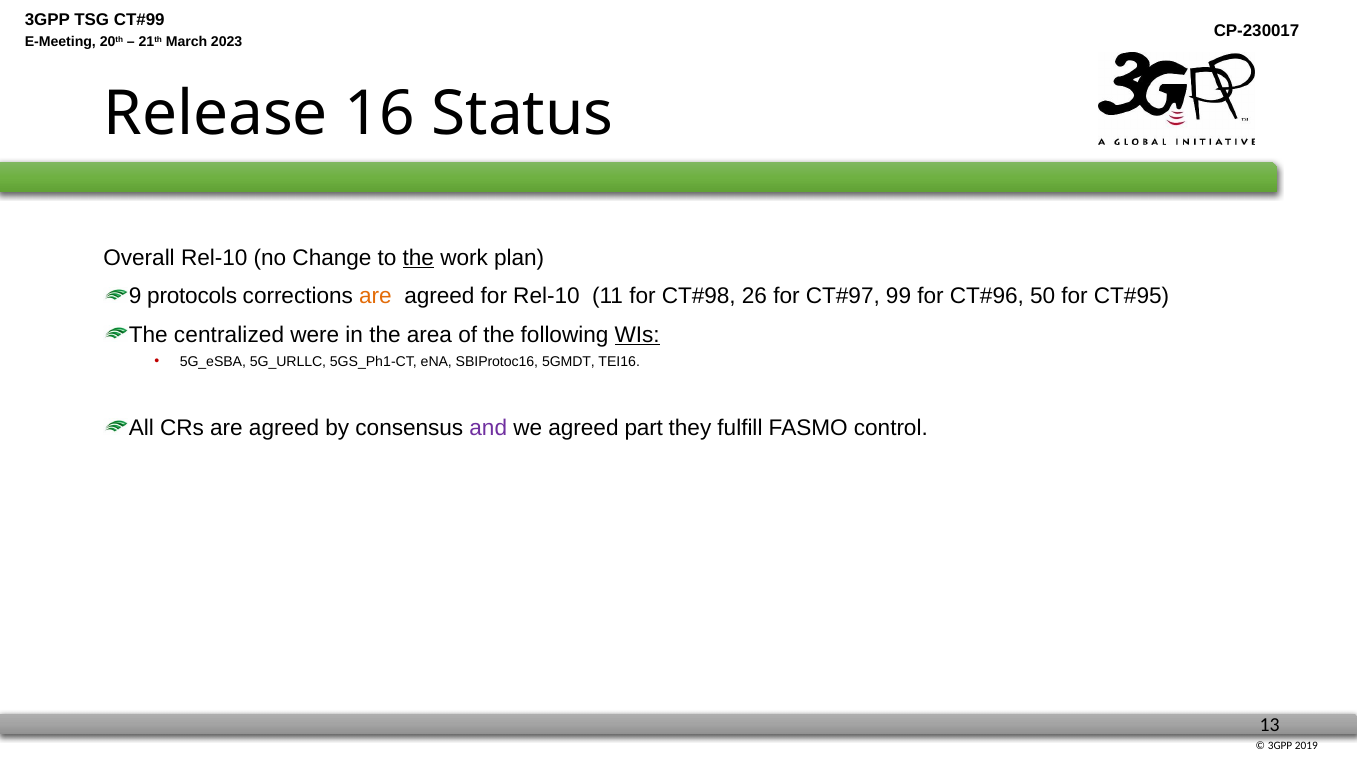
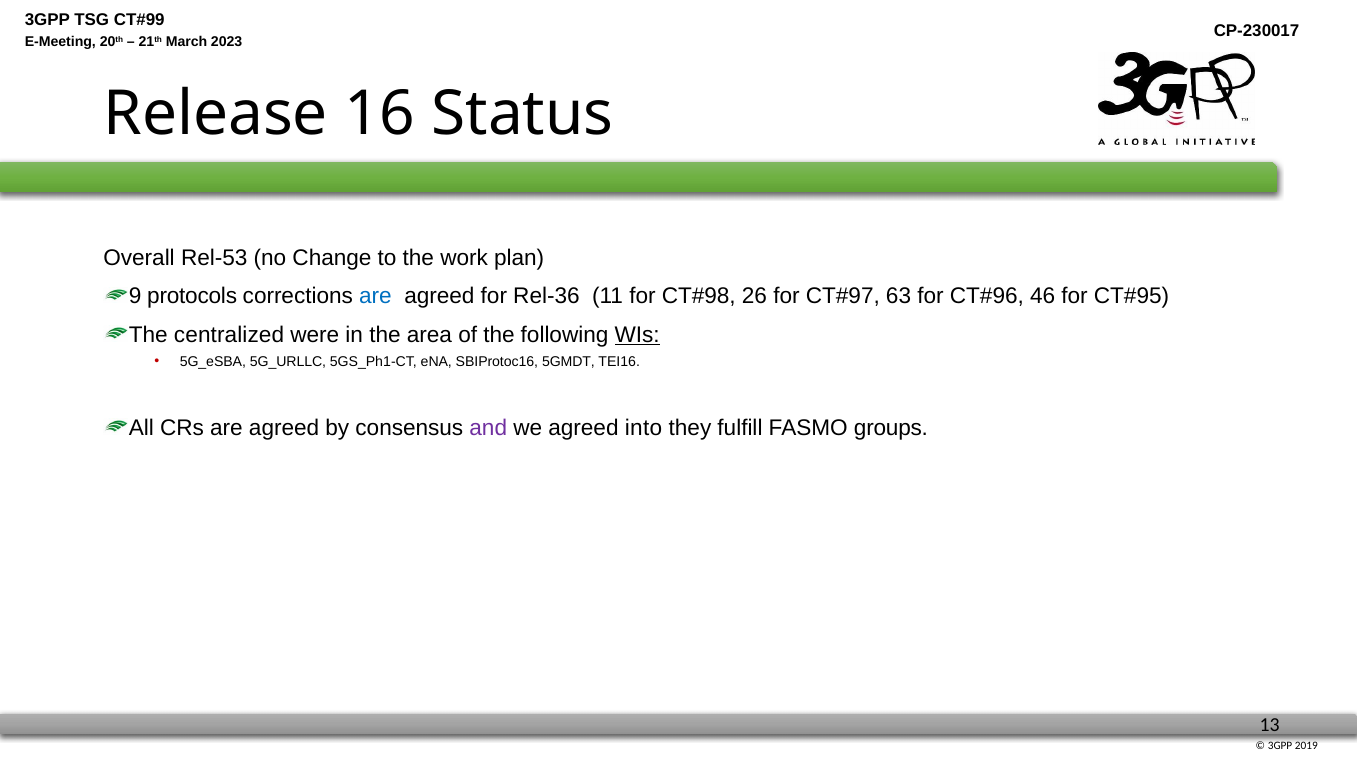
Overall Rel-10: Rel-10 -> Rel-53 (214, 258)
the underline: present -> none (418, 258)
are colour: orange -> blue (376, 296)
for Rel-10: Rel-10 -> Rel-36 (546, 296)
99: 99 -> 63 (899, 296)
50: 50 -> 46 (1043, 296)
part: part -> into (644, 428)
control: control -> groups (891, 428)
